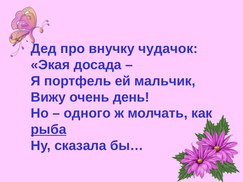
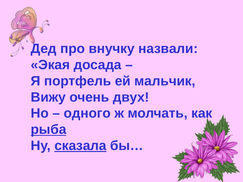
чудачок: чудачок -> назвали (168, 49)
день: день -> двух (131, 97)
сказала underline: none -> present (80, 146)
